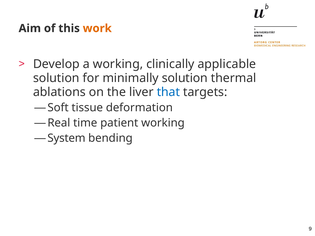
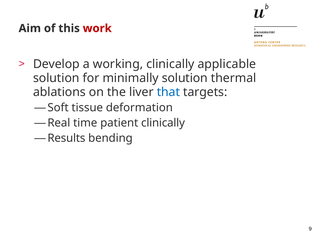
work colour: orange -> red (97, 28)
patient working: working -> clinically (163, 123)
System: System -> Results (66, 138)
